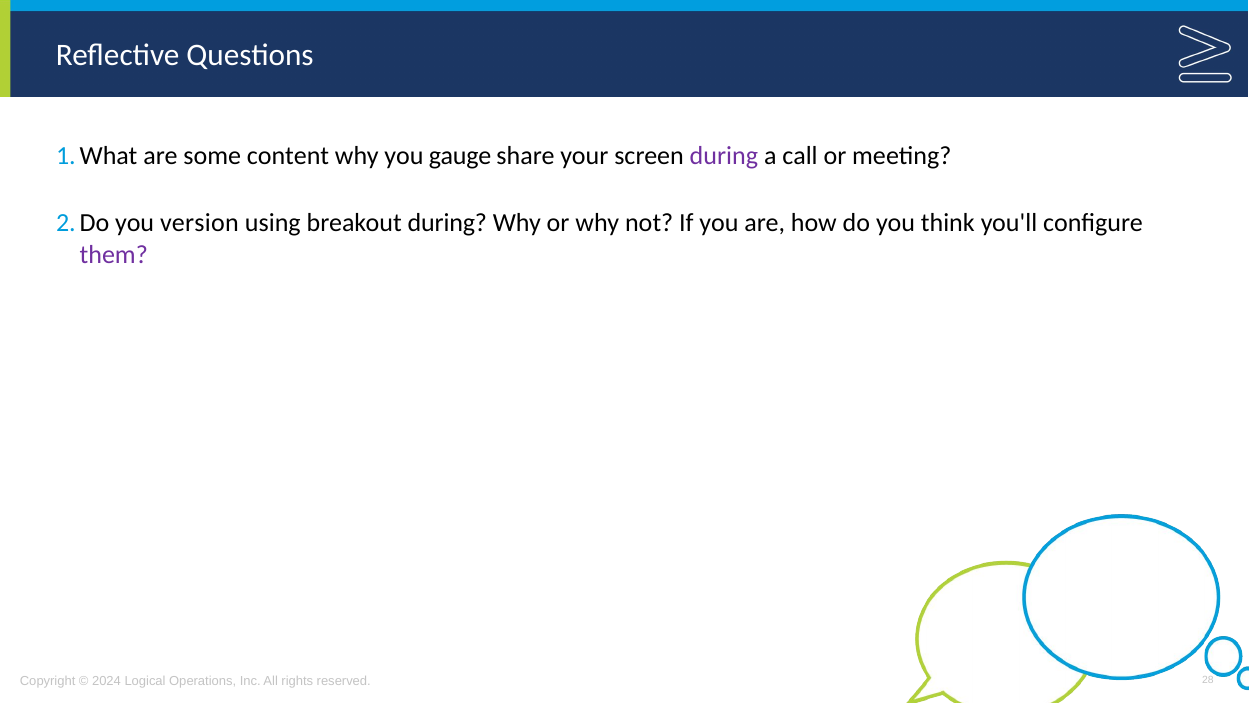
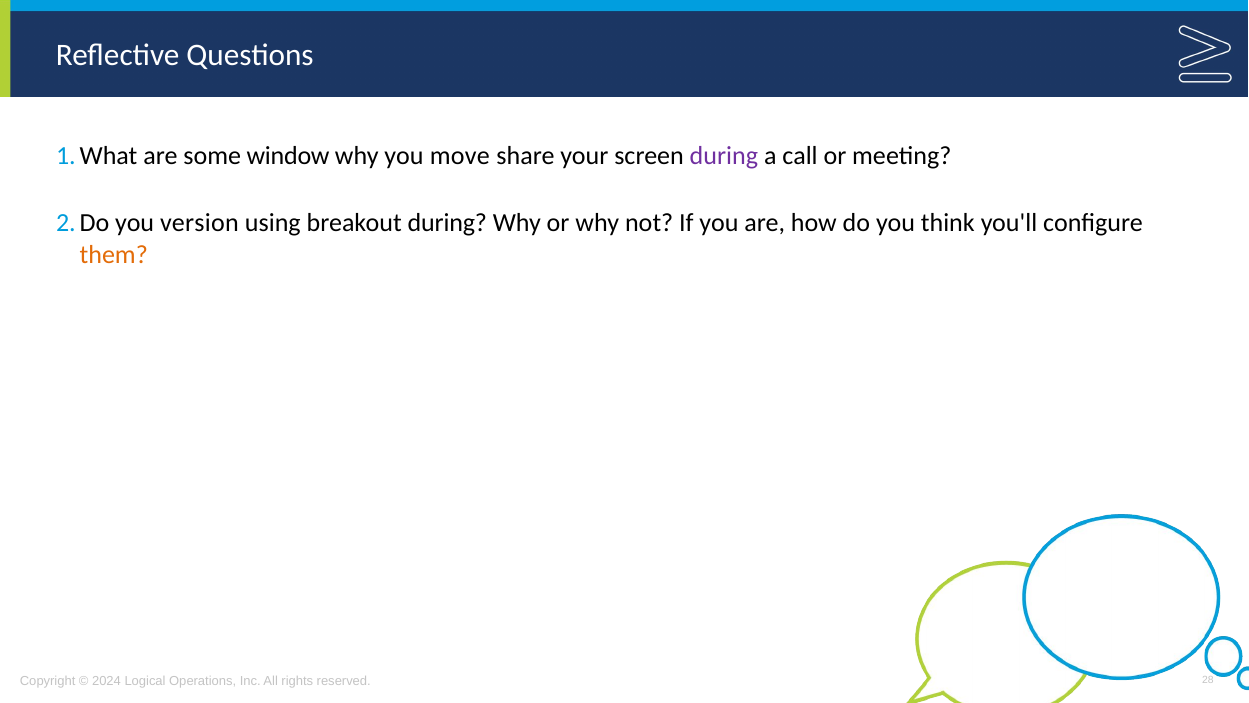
content: content -> window (288, 156)
gauge: gauge -> move (460, 156)
them colour: purple -> orange (114, 254)
